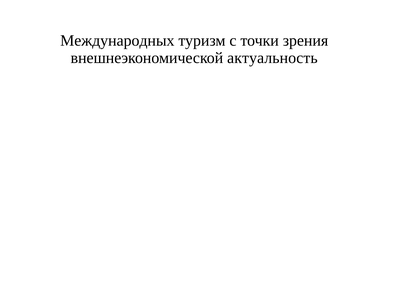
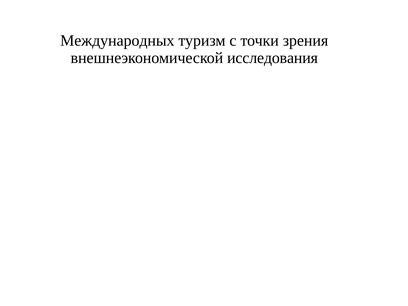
актуальность: актуальность -> исследования (273, 58)
